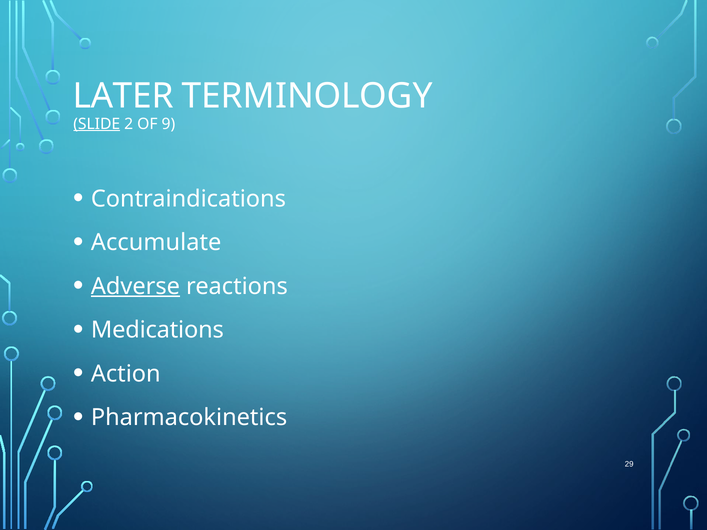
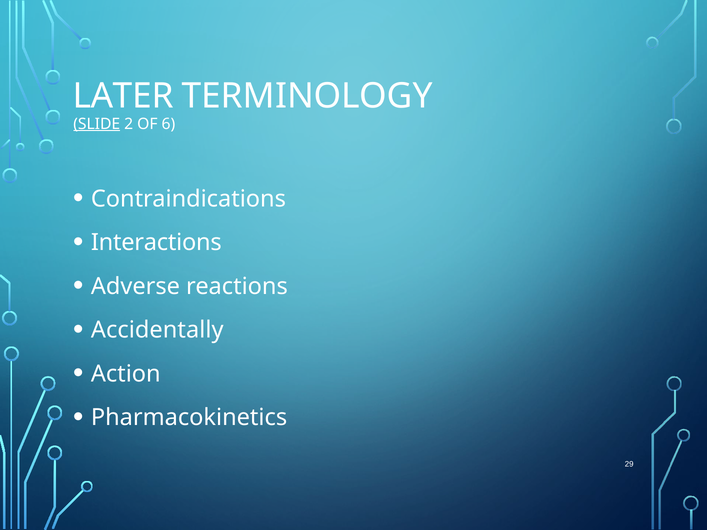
9: 9 -> 6 (168, 124)
Accumulate: Accumulate -> Interactions (156, 243)
Adverse underline: present -> none (135, 286)
Medications: Medications -> Accidentally (157, 330)
